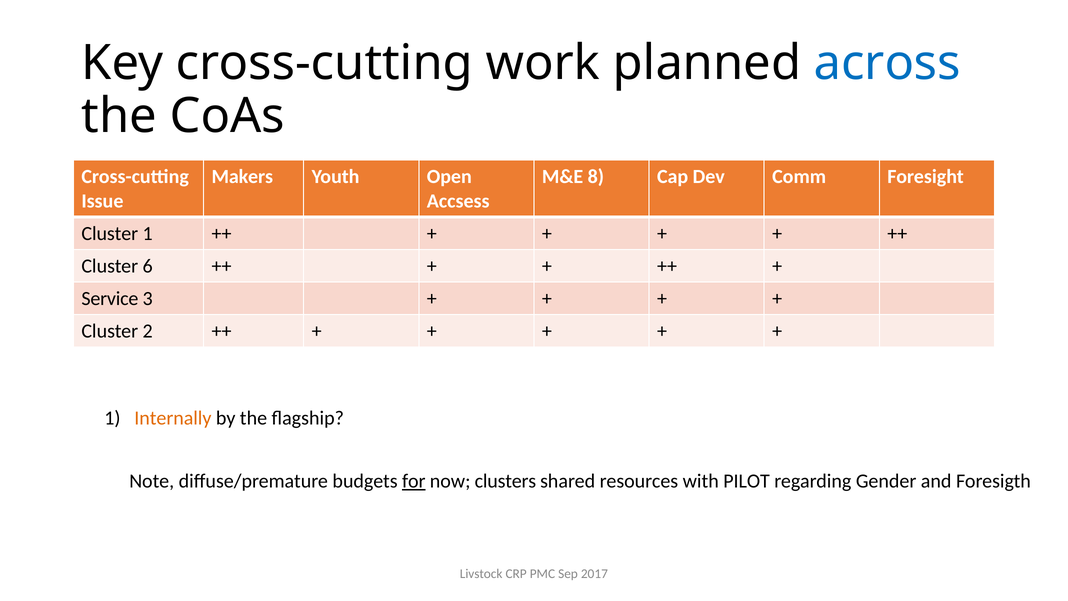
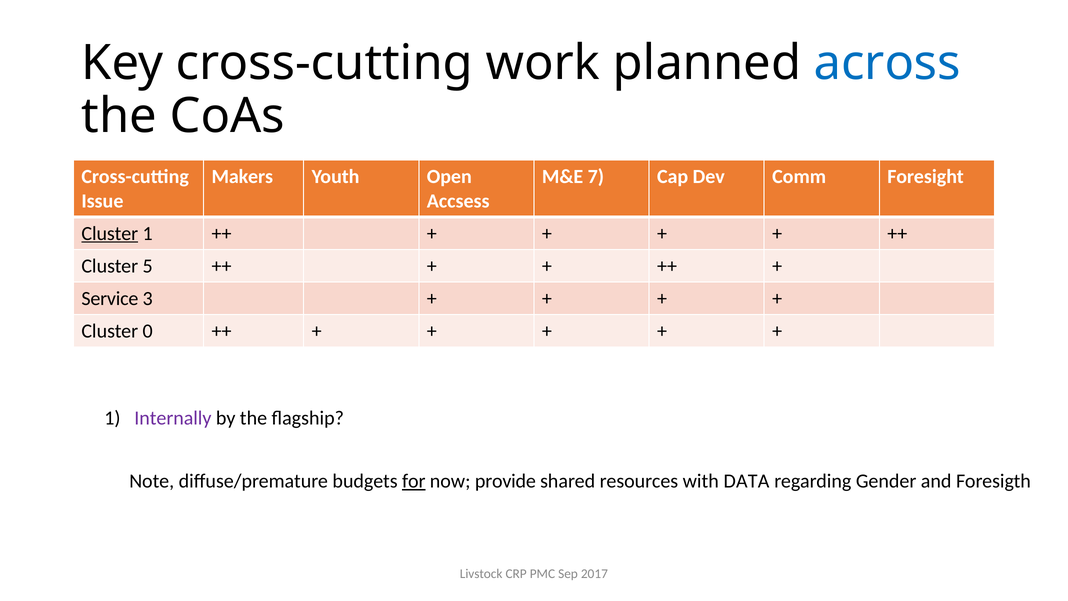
8: 8 -> 7 (596, 176)
Cluster underline: none -> present (110, 233)
6: 6 -> 5 (148, 266)
2: 2 -> 0 (148, 331)
Internally colour: orange -> purple (173, 418)
clusters: clusters -> provide (505, 481)
PILOT: PILOT -> DATA (746, 481)
